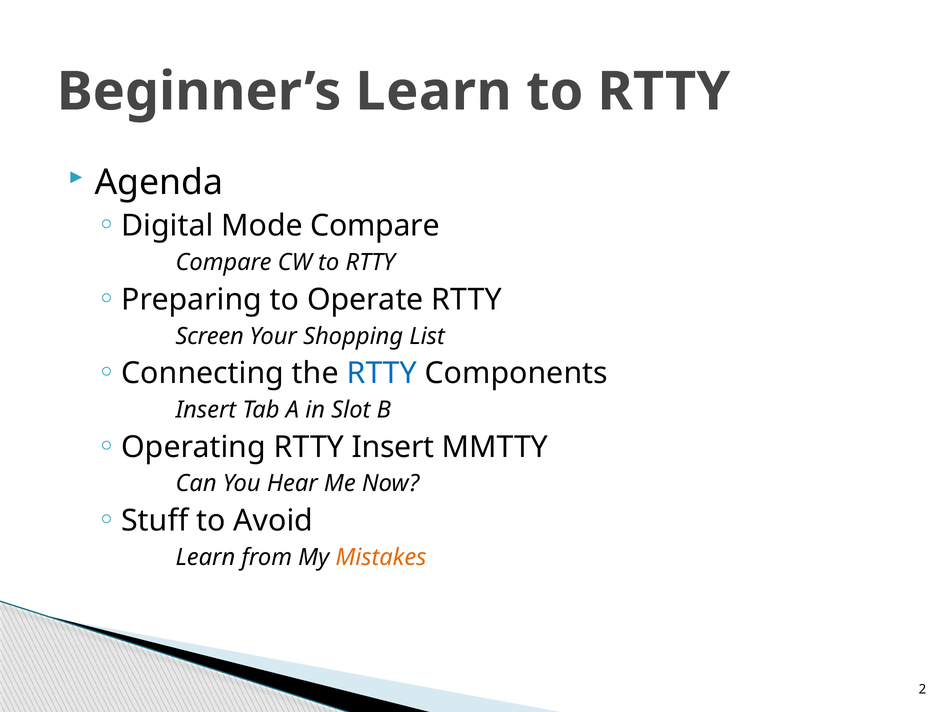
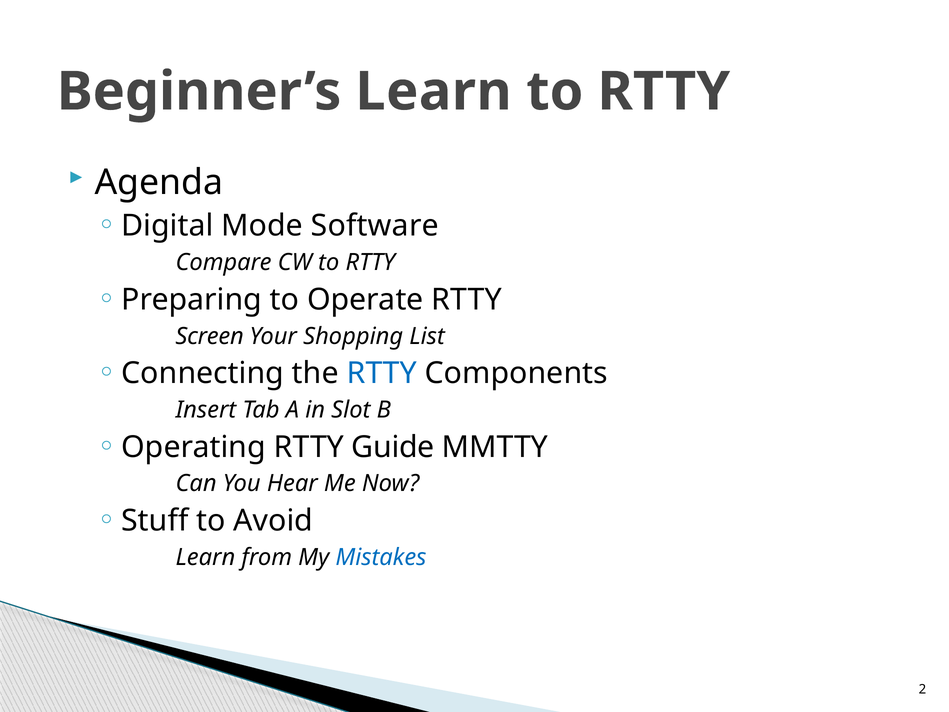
Mode Compare: Compare -> Software (375, 226)
RTTY Insert: Insert -> Guide (393, 447)
Mistakes colour: orange -> blue (381, 557)
